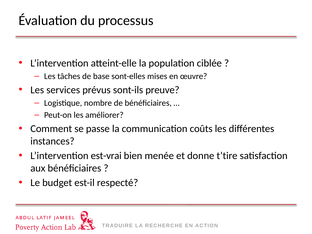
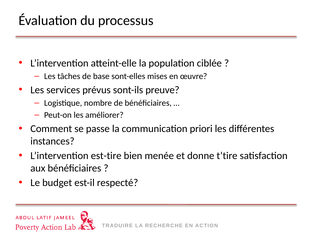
coûts: coûts -> priori (201, 129)
est-vrai: est-vrai -> est-tire (106, 156)
